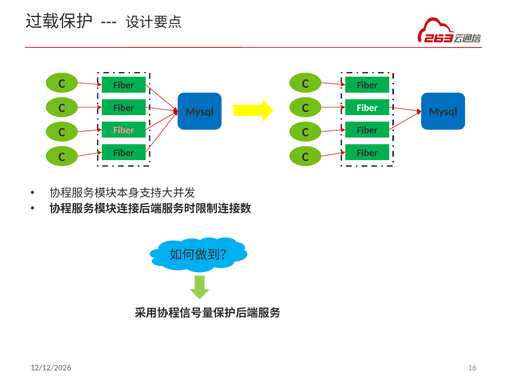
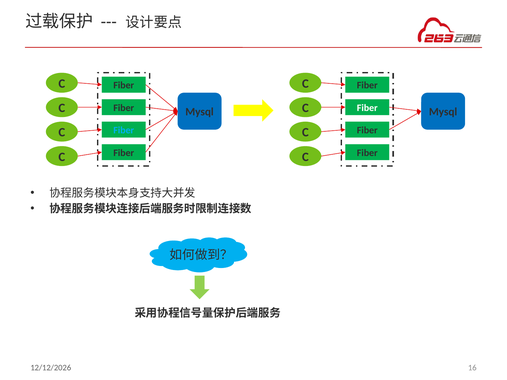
Fiber colour: pink -> light blue (124, 130)
